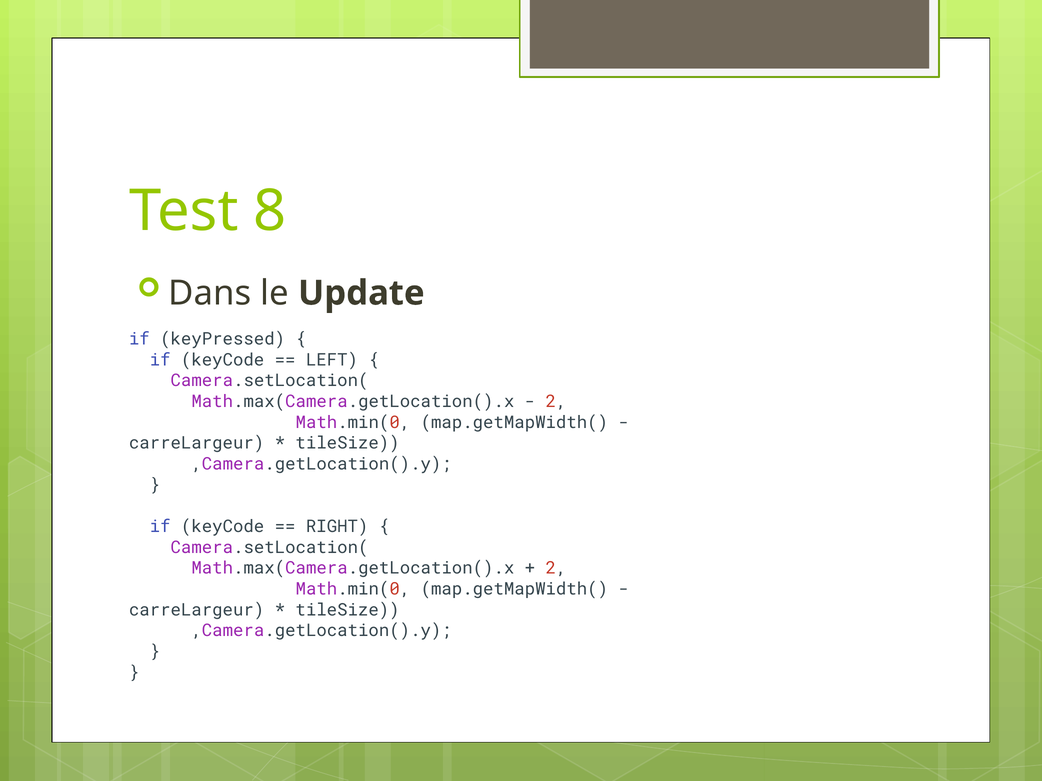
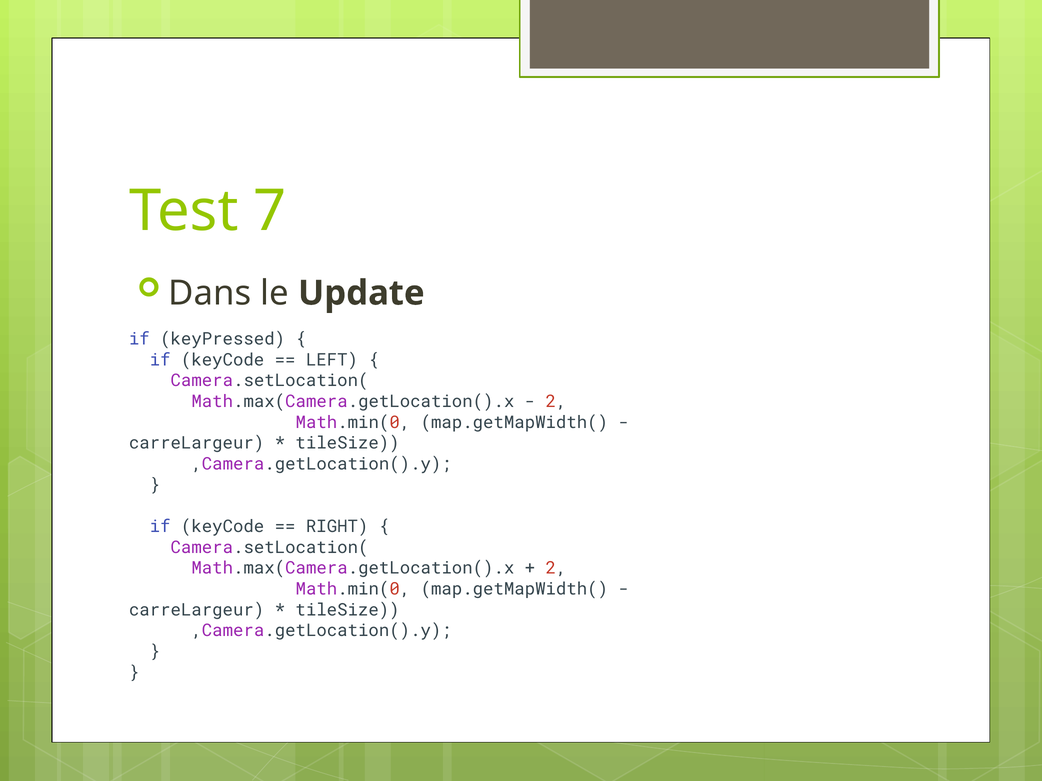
8: 8 -> 7 (270, 211)
